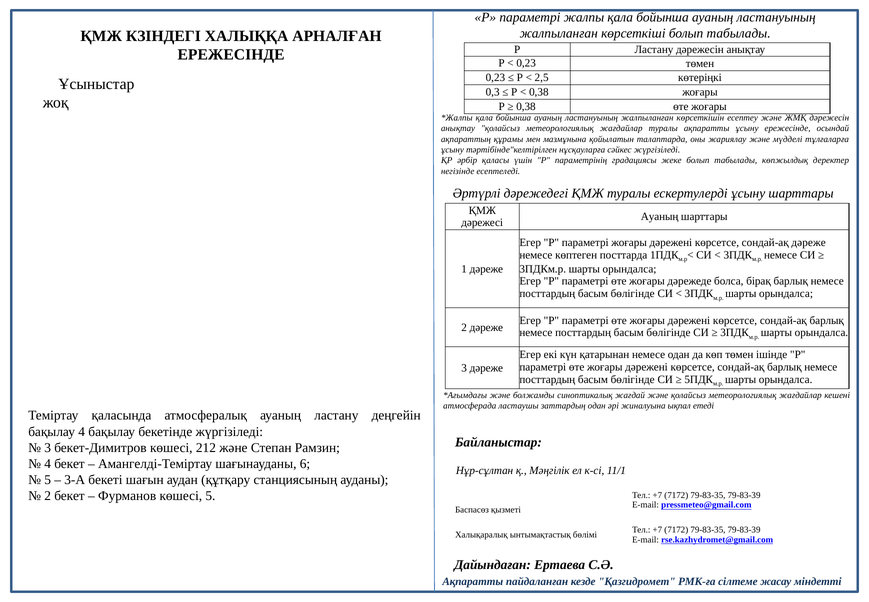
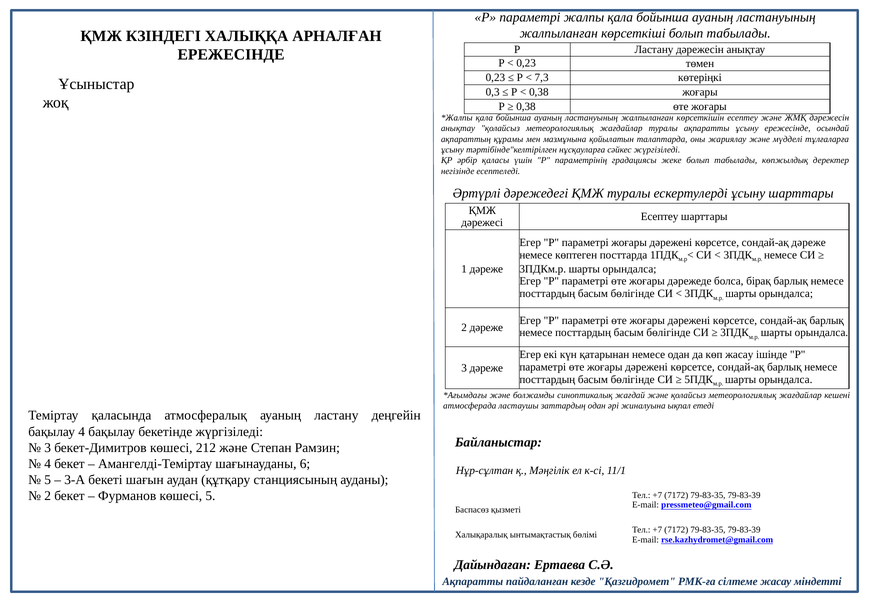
2,5: 2,5 -> 7,3 (542, 78)
Ауаның: Ауаның -> Есептеу (660, 216)
көп төмен: төмен -> жасау (739, 355)
